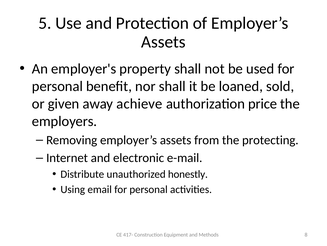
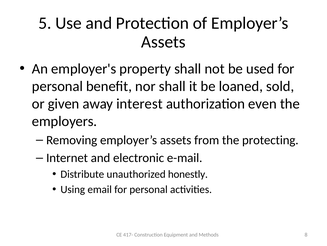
achieve: achieve -> interest (139, 103)
price: price -> even (263, 103)
